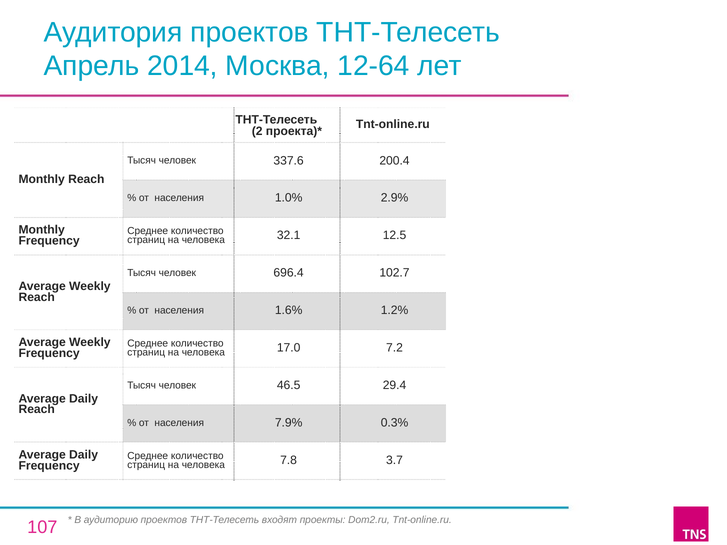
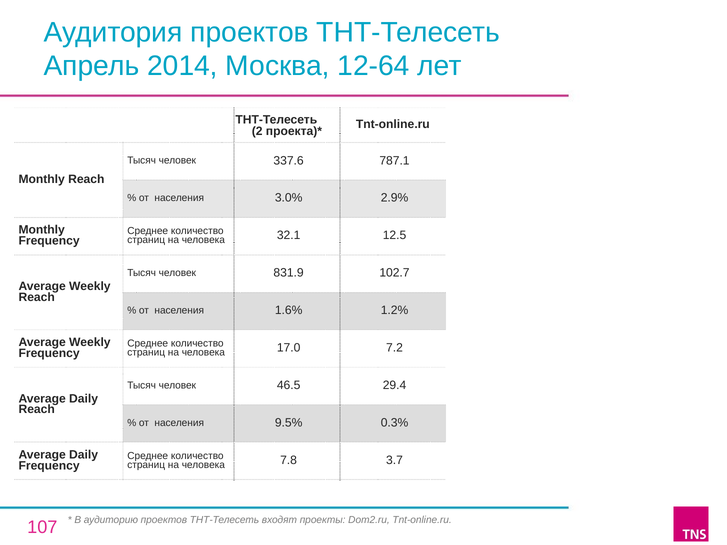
200.4: 200.4 -> 787.1 (394, 161)
1.0%: 1.0% -> 3.0% (289, 198)
696.4: 696.4 -> 831.9 (289, 273)
7.9%: 7.9% -> 9.5% (289, 423)
